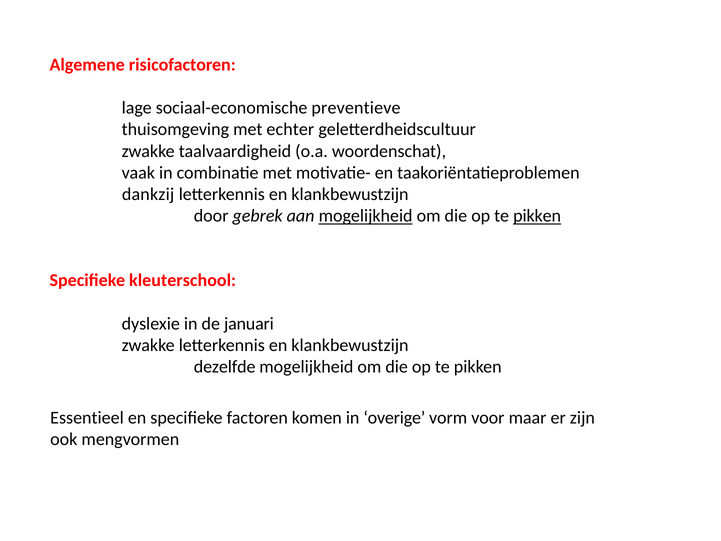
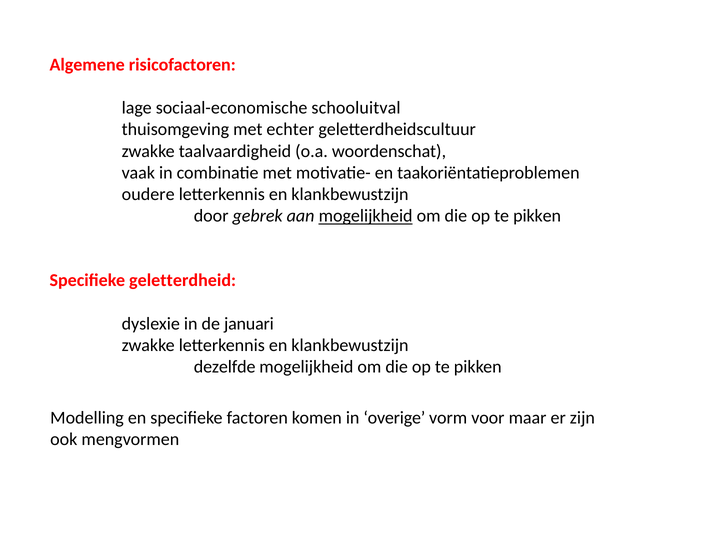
preventieve: preventieve -> schooluitval (356, 108)
dankzij: dankzij -> oudere (148, 194)
pikken underline: present -> none (537, 216)
kleuterschool: kleuterschool -> geletterdheid (183, 280)
Essentieel: Essentieel -> Modelling (87, 417)
